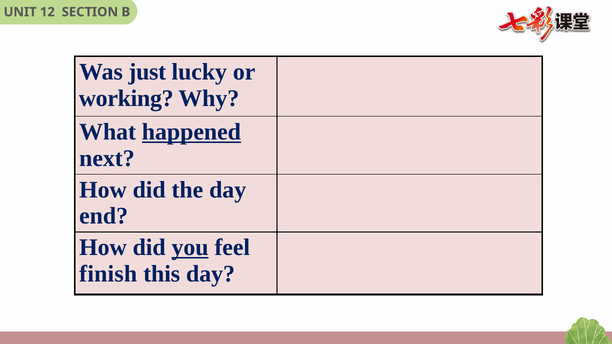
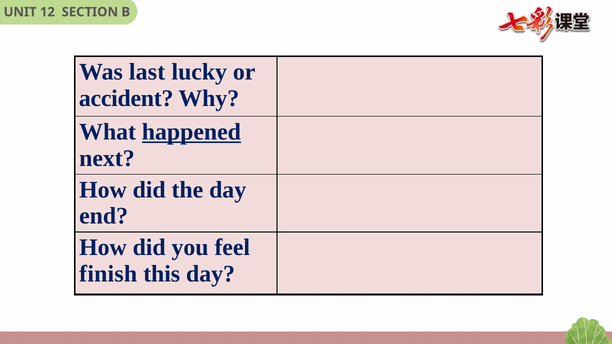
just: just -> last (147, 72)
working: working -> accident (126, 98)
you underline: present -> none (190, 248)
